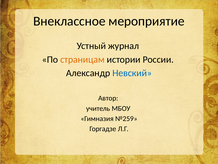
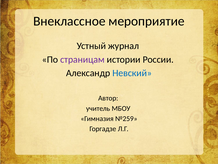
страницам colour: orange -> purple (82, 59)
